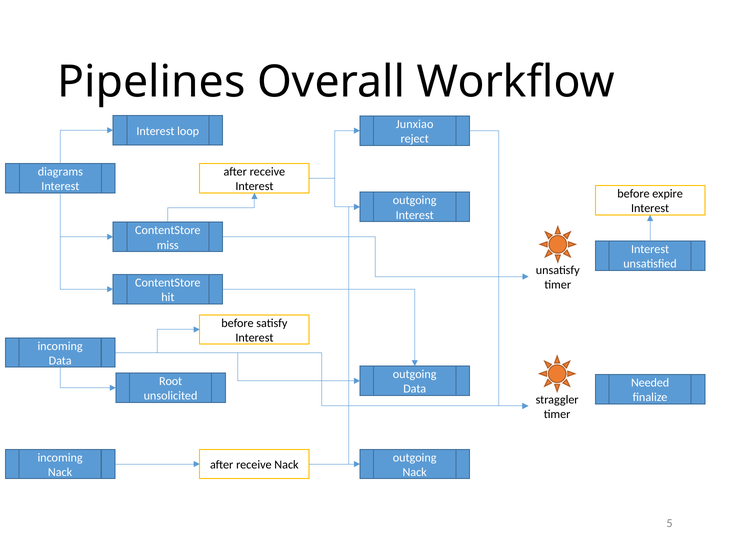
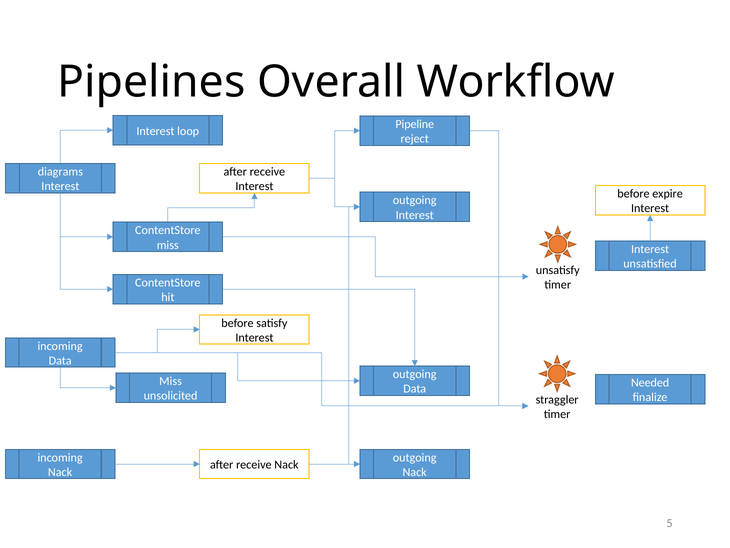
Junxiao: Junxiao -> Pipeline (415, 124)
Root: Root -> Miss (171, 381)
